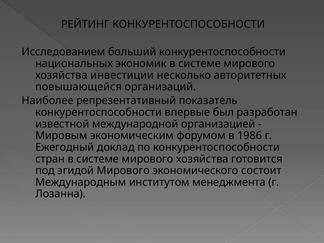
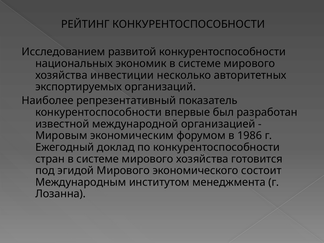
больший: больший -> развитой (132, 52)
повышающейся: повышающейся -> экспортируемых (79, 87)
